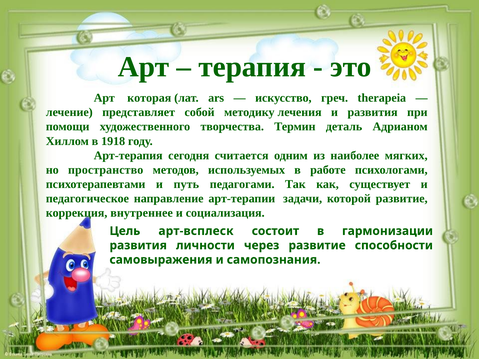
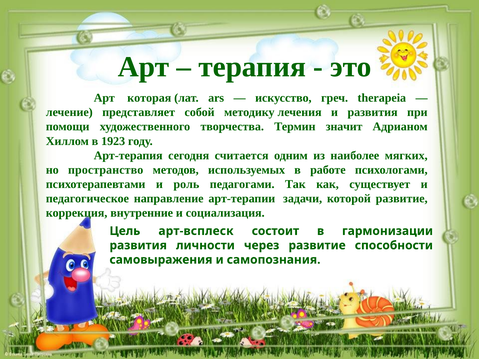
деталь: деталь -> значит (344, 127)
1918: 1918 -> 1923 (113, 141)
путь: путь -> роль (186, 184)
внутреннее: внутреннее -> внутренние (142, 213)
